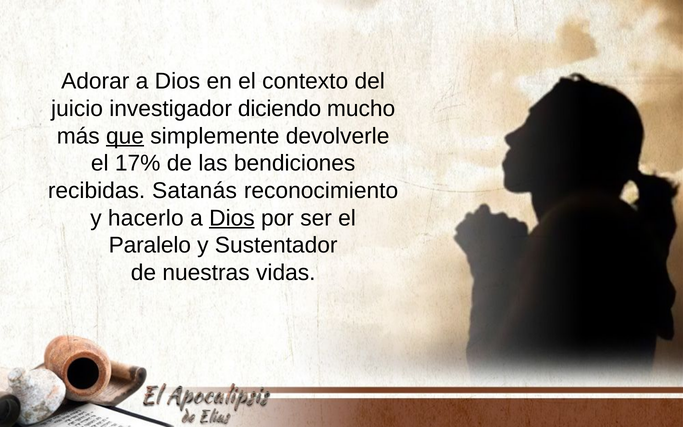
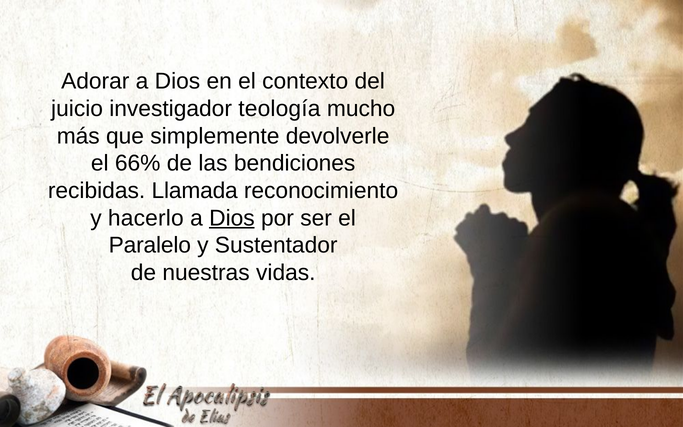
diciendo: diciendo -> teología (279, 109)
que underline: present -> none (125, 136)
17%: 17% -> 66% (138, 163)
Satanás: Satanás -> Llamada (195, 191)
